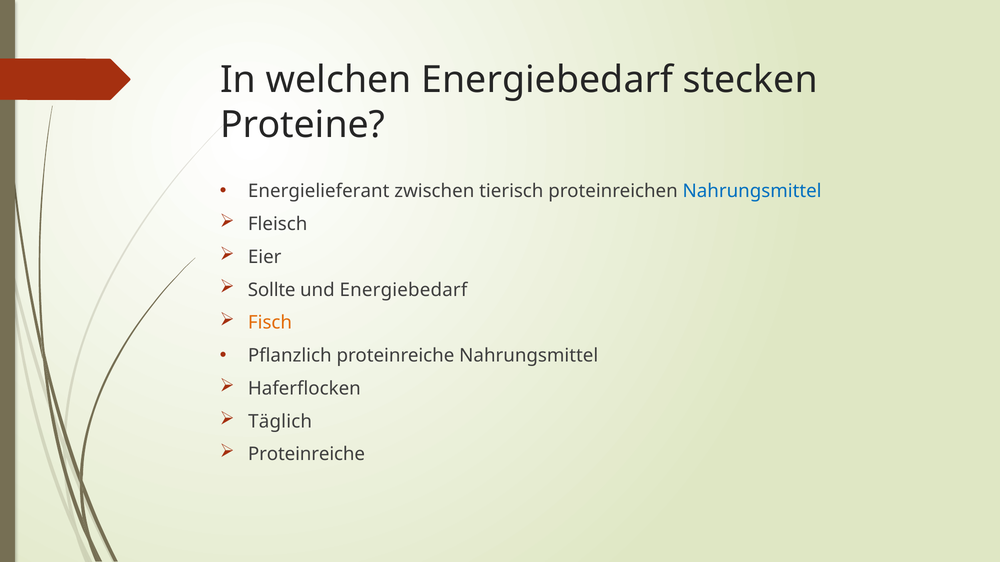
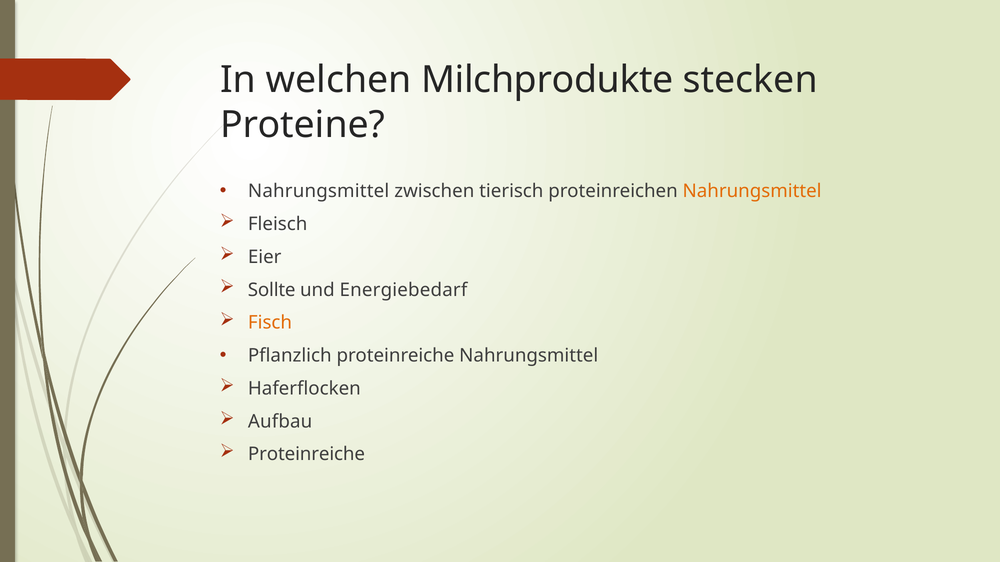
welchen Energiebedarf: Energiebedarf -> Milchprodukte (547, 80)
Energielieferant: Energielieferant -> Nahrungsmittel (319, 191)
Nahrungsmittel colour: blue -> orange (752, 191)
Täglich: Täglich -> Aufbau (280, 422)
